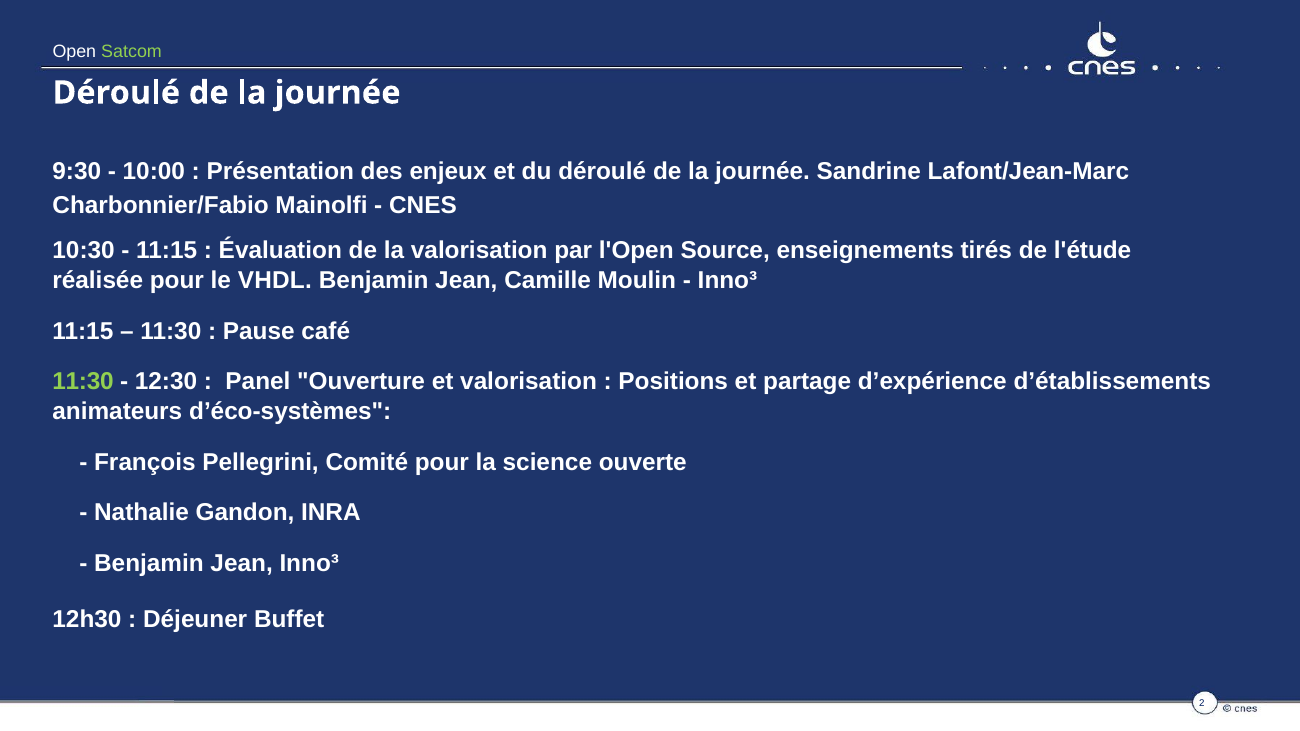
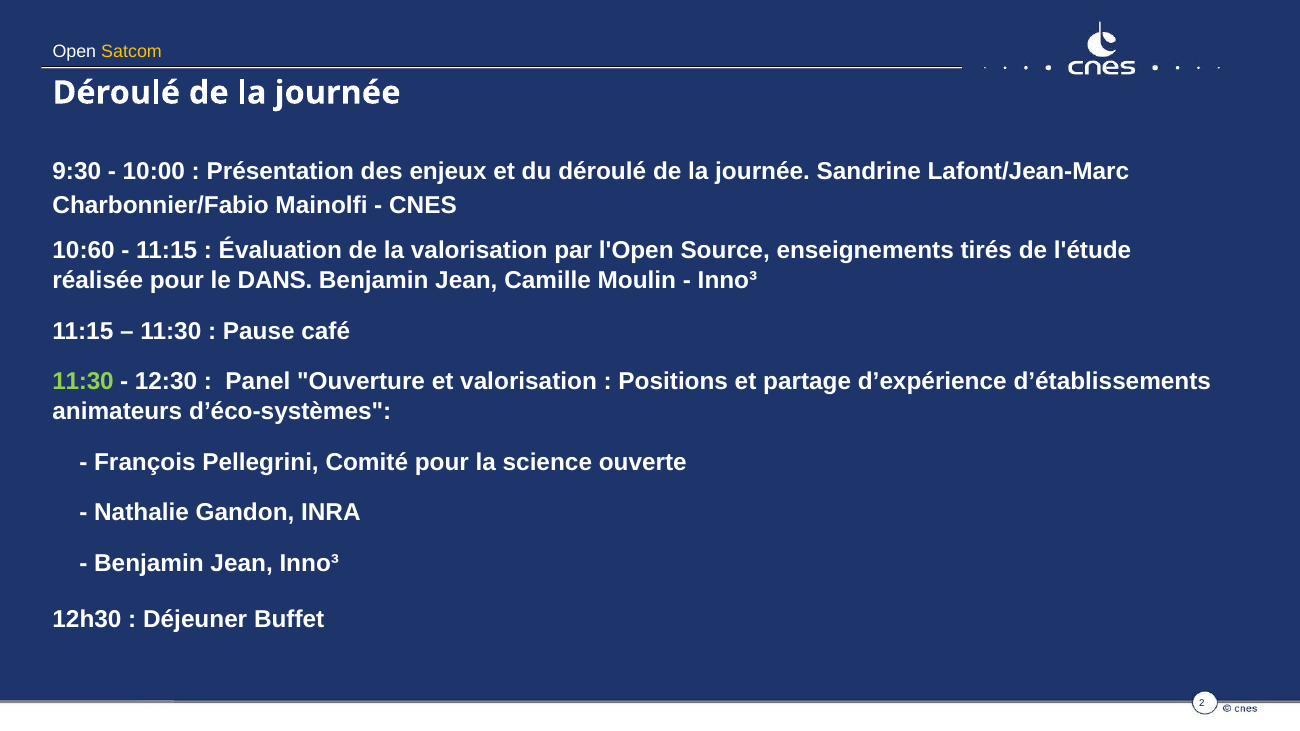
Satcom colour: light green -> yellow (132, 51)
10:30: 10:30 -> 10:60 (84, 251)
VHDL: VHDL -> DANS (275, 280)
